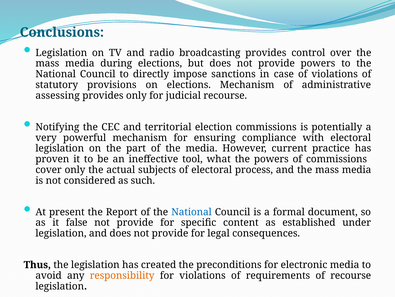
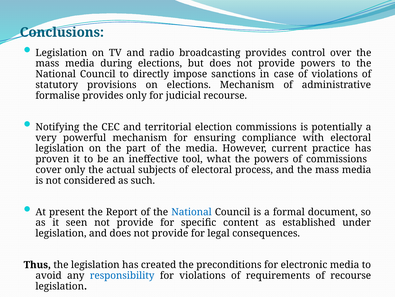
assessing: assessing -> formalise (58, 95)
false: false -> seen (77, 222)
responsibility colour: orange -> blue (122, 275)
